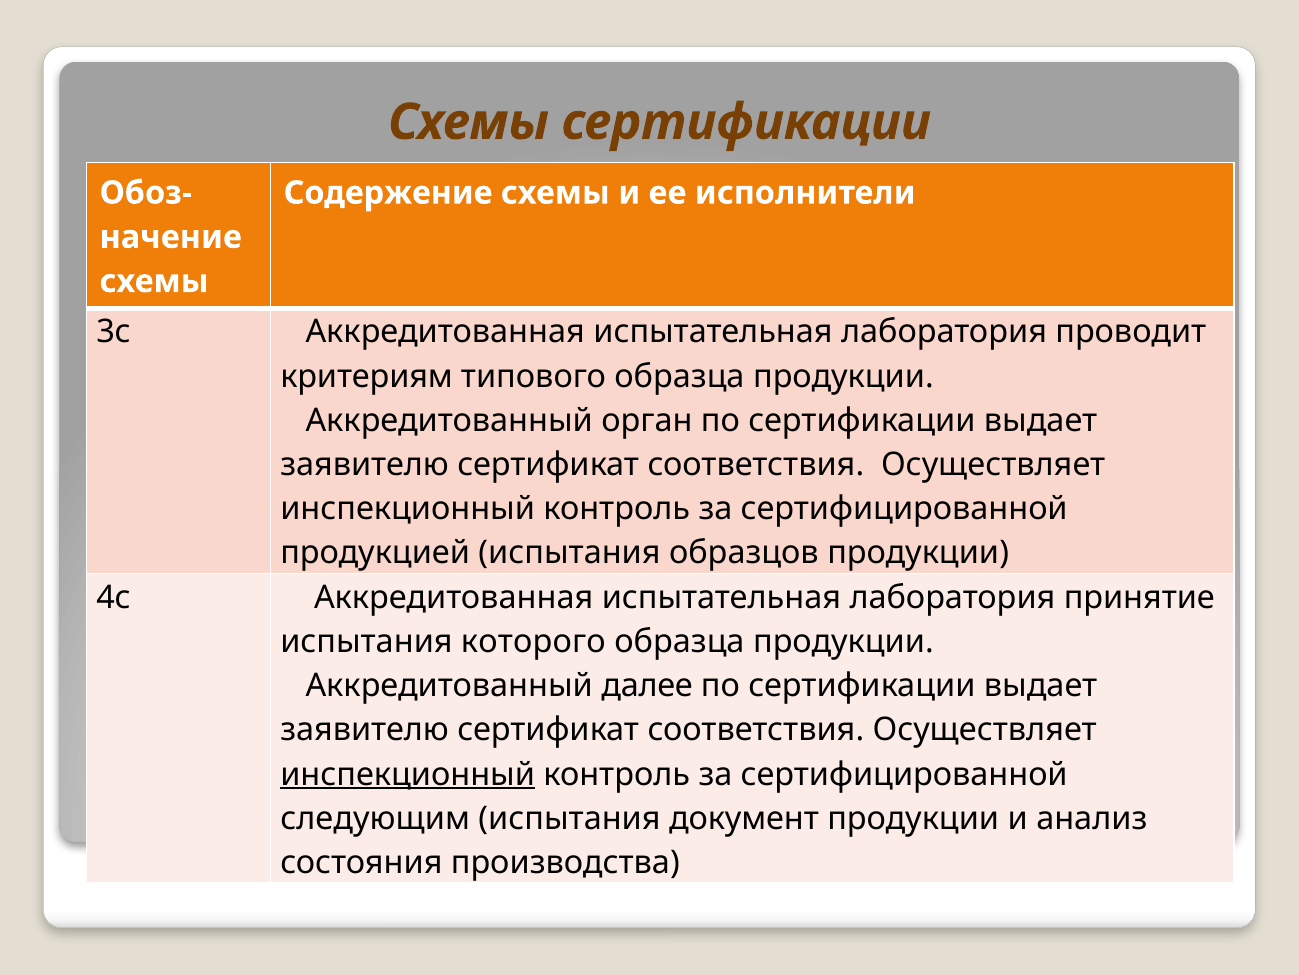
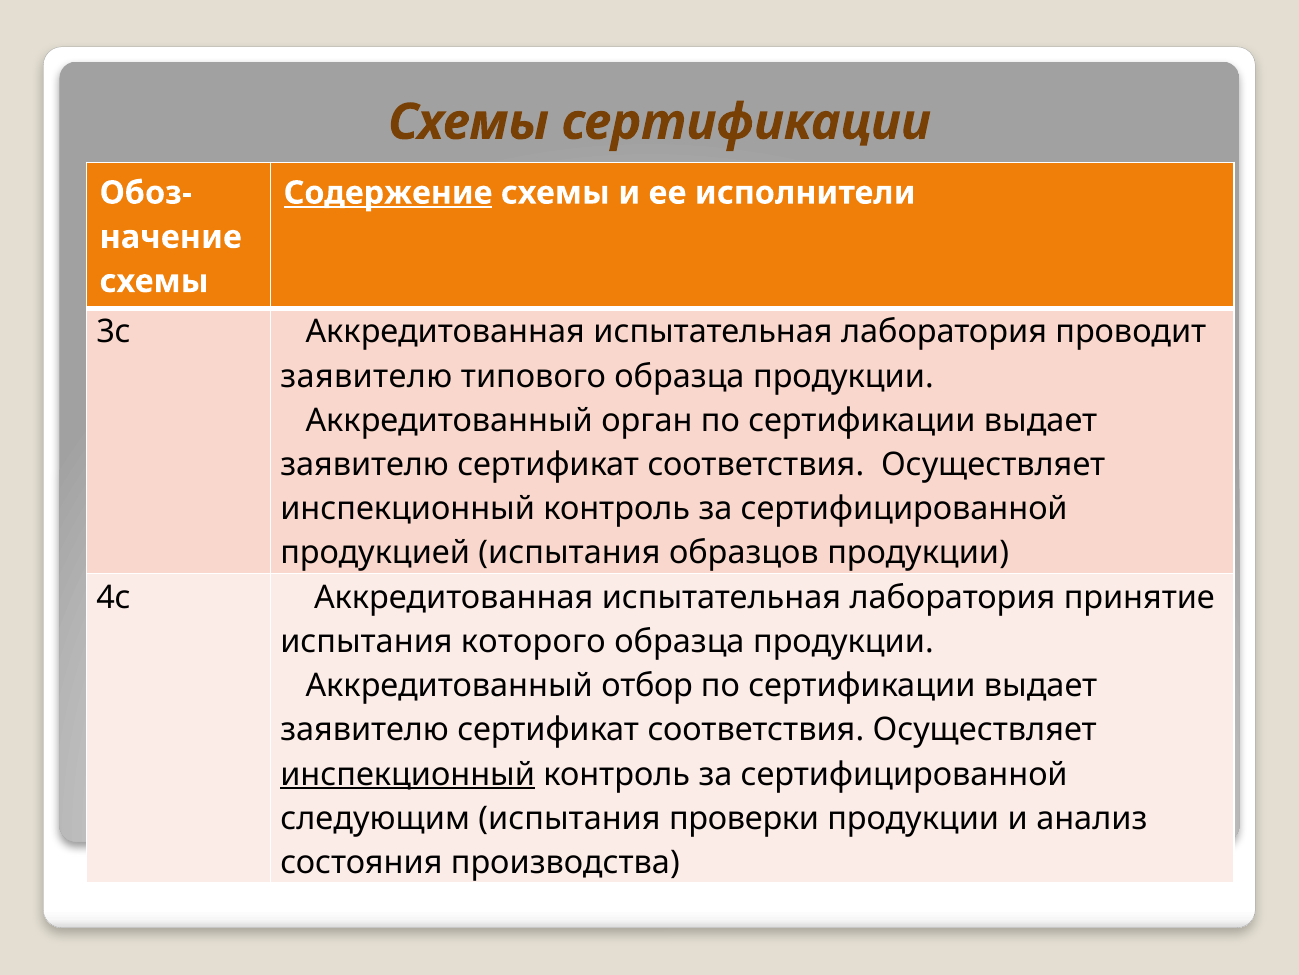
Содержение underline: none -> present (388, 193)
критериям: критериям -> заявителю (366, 376)
далее: далее -> отбор (647, 685)
документ: документ -> проверки (744, 818)
